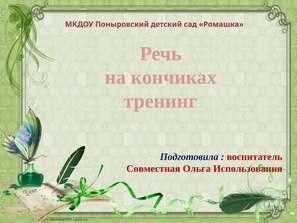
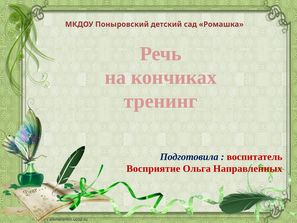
Совместная: Совместная -> Восприятие (153, 168)
Использования: Использования -> Направленных (248, 168)
